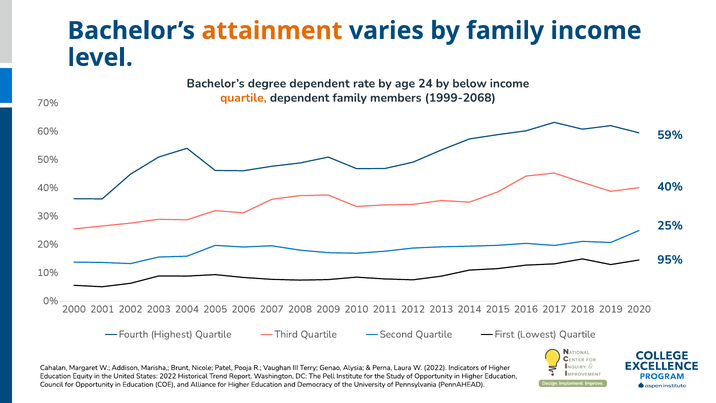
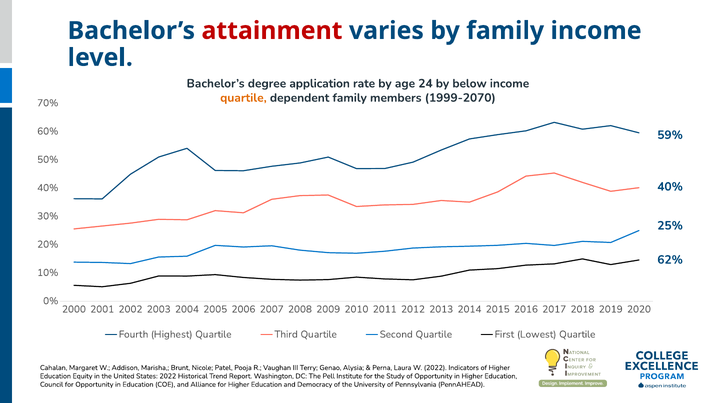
attainment colour: orange -> red (272, 31)
degree dependent: dependent -> application (320, 83)
1999-2068: 1999-2068 -> 1999-2070 (460, 98)
95%: 95% -> 62% (670, 260)
